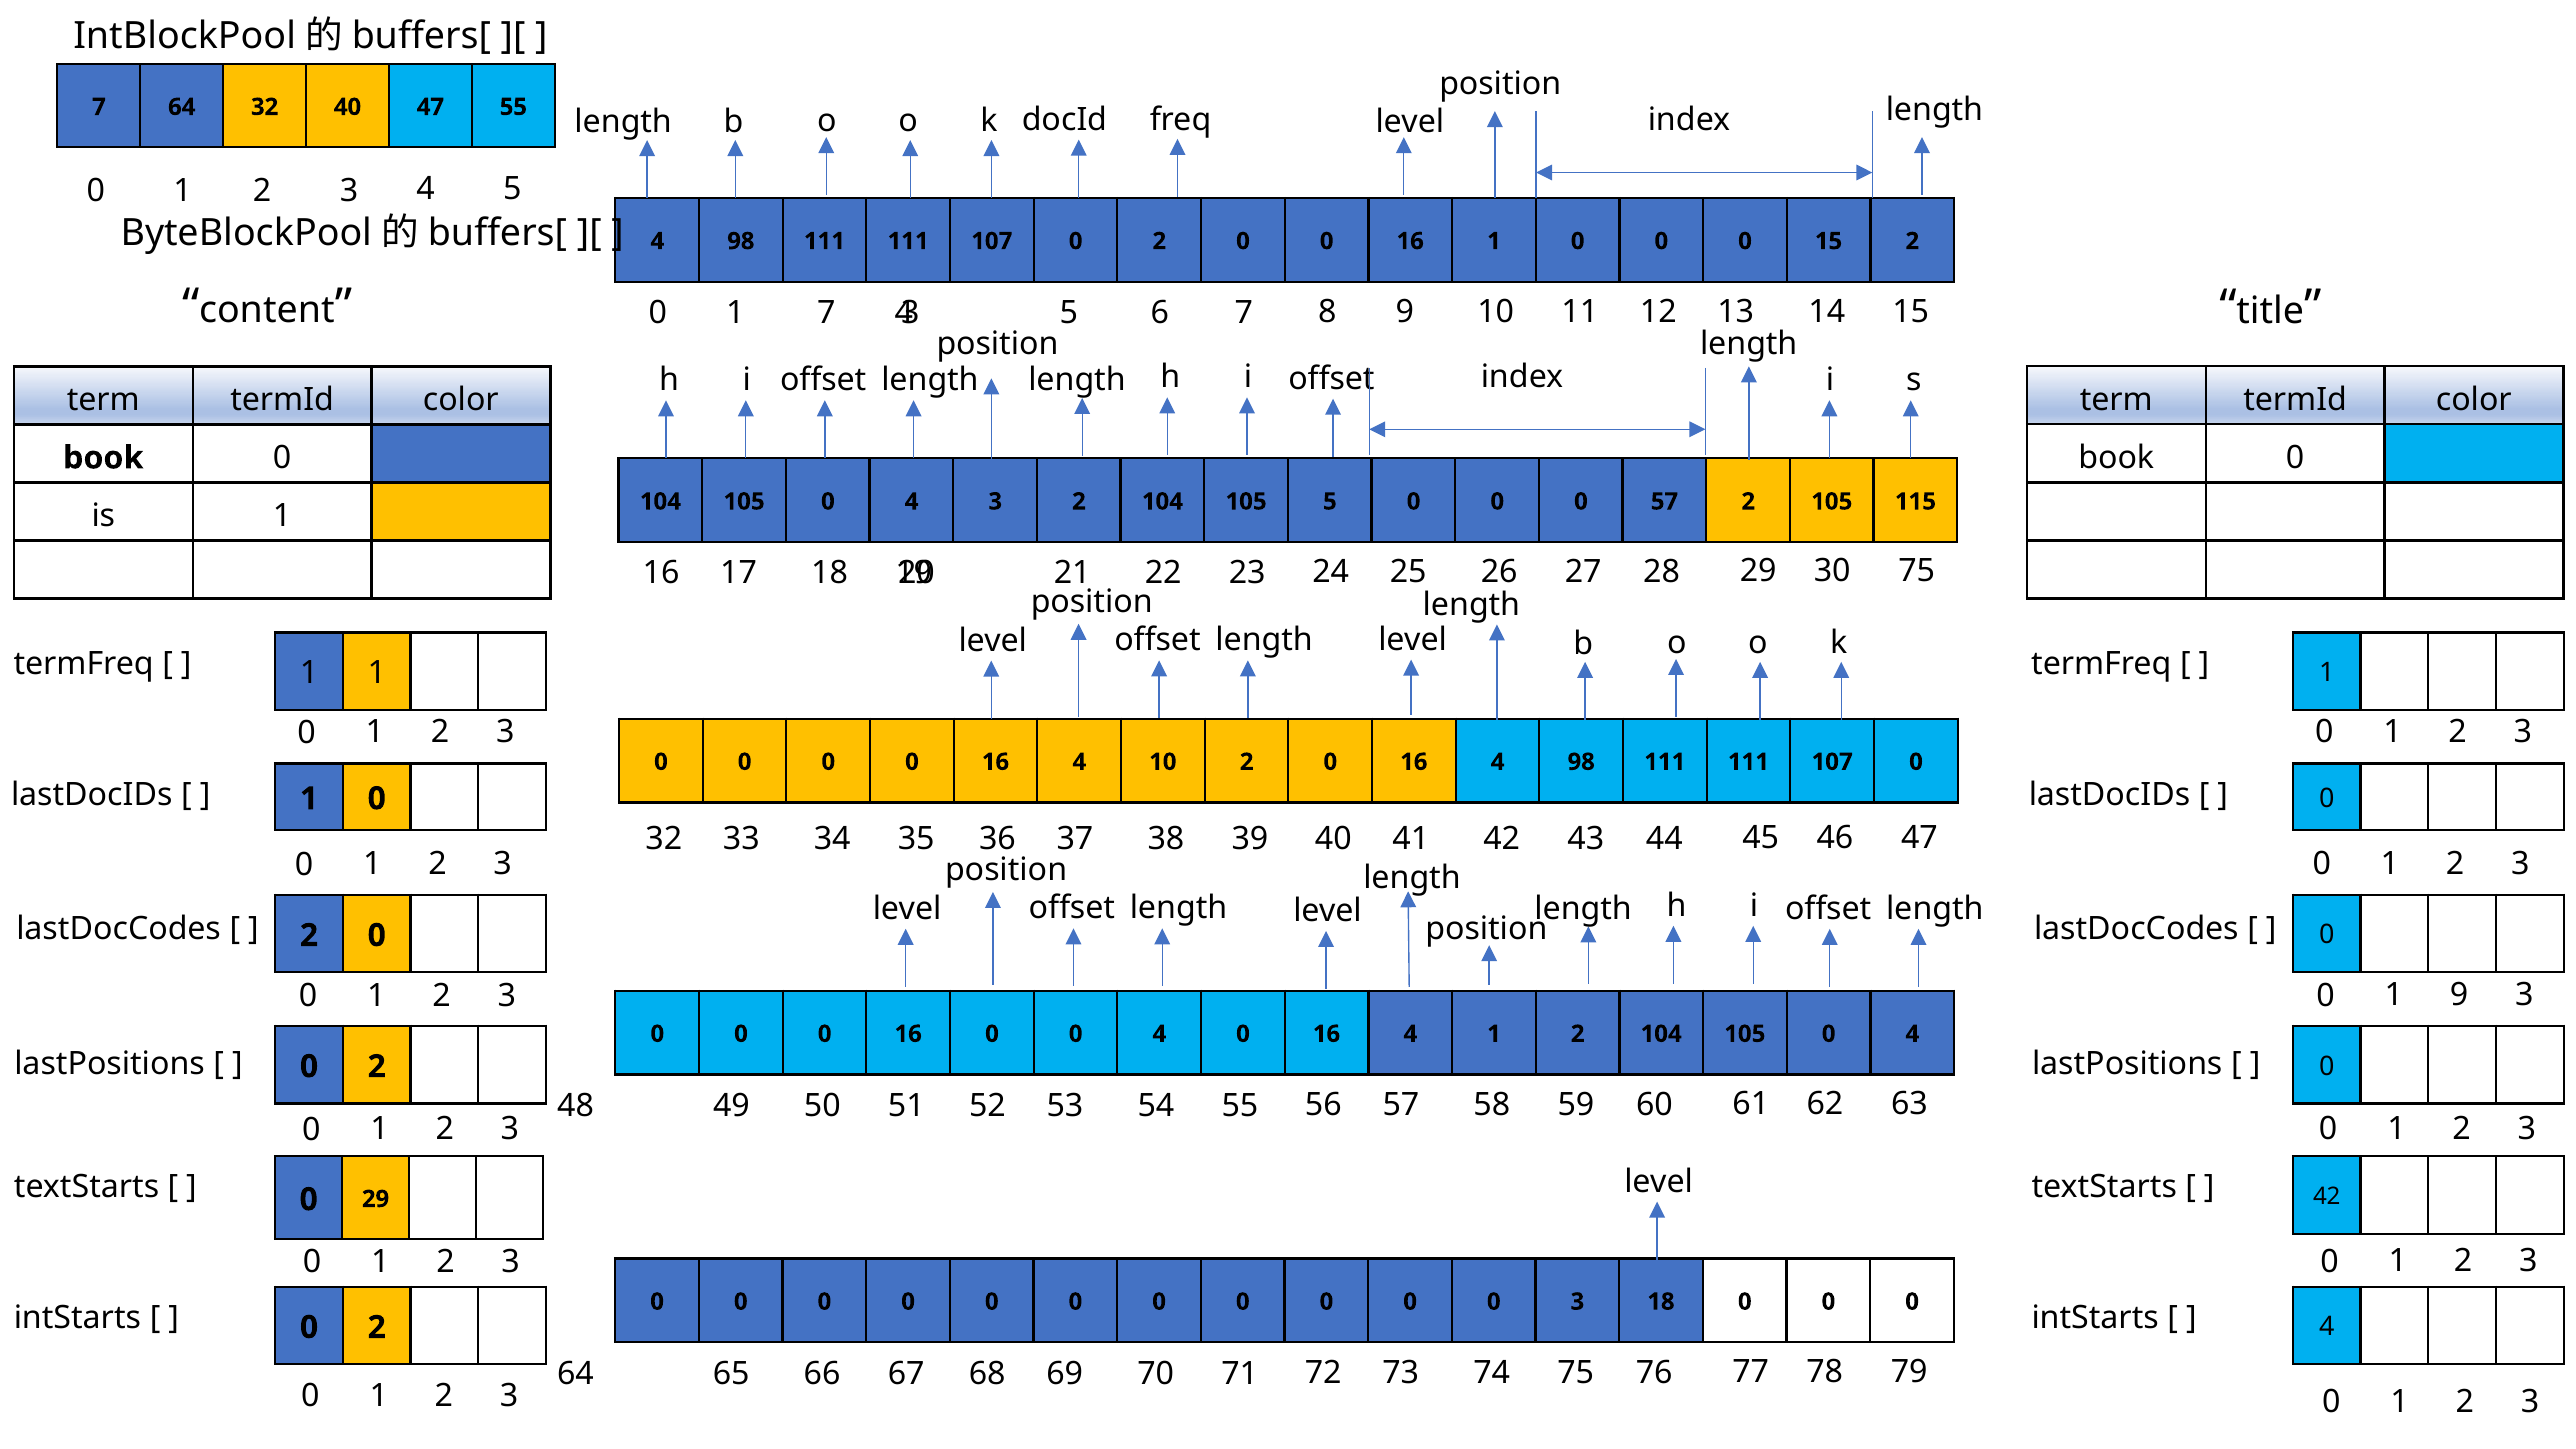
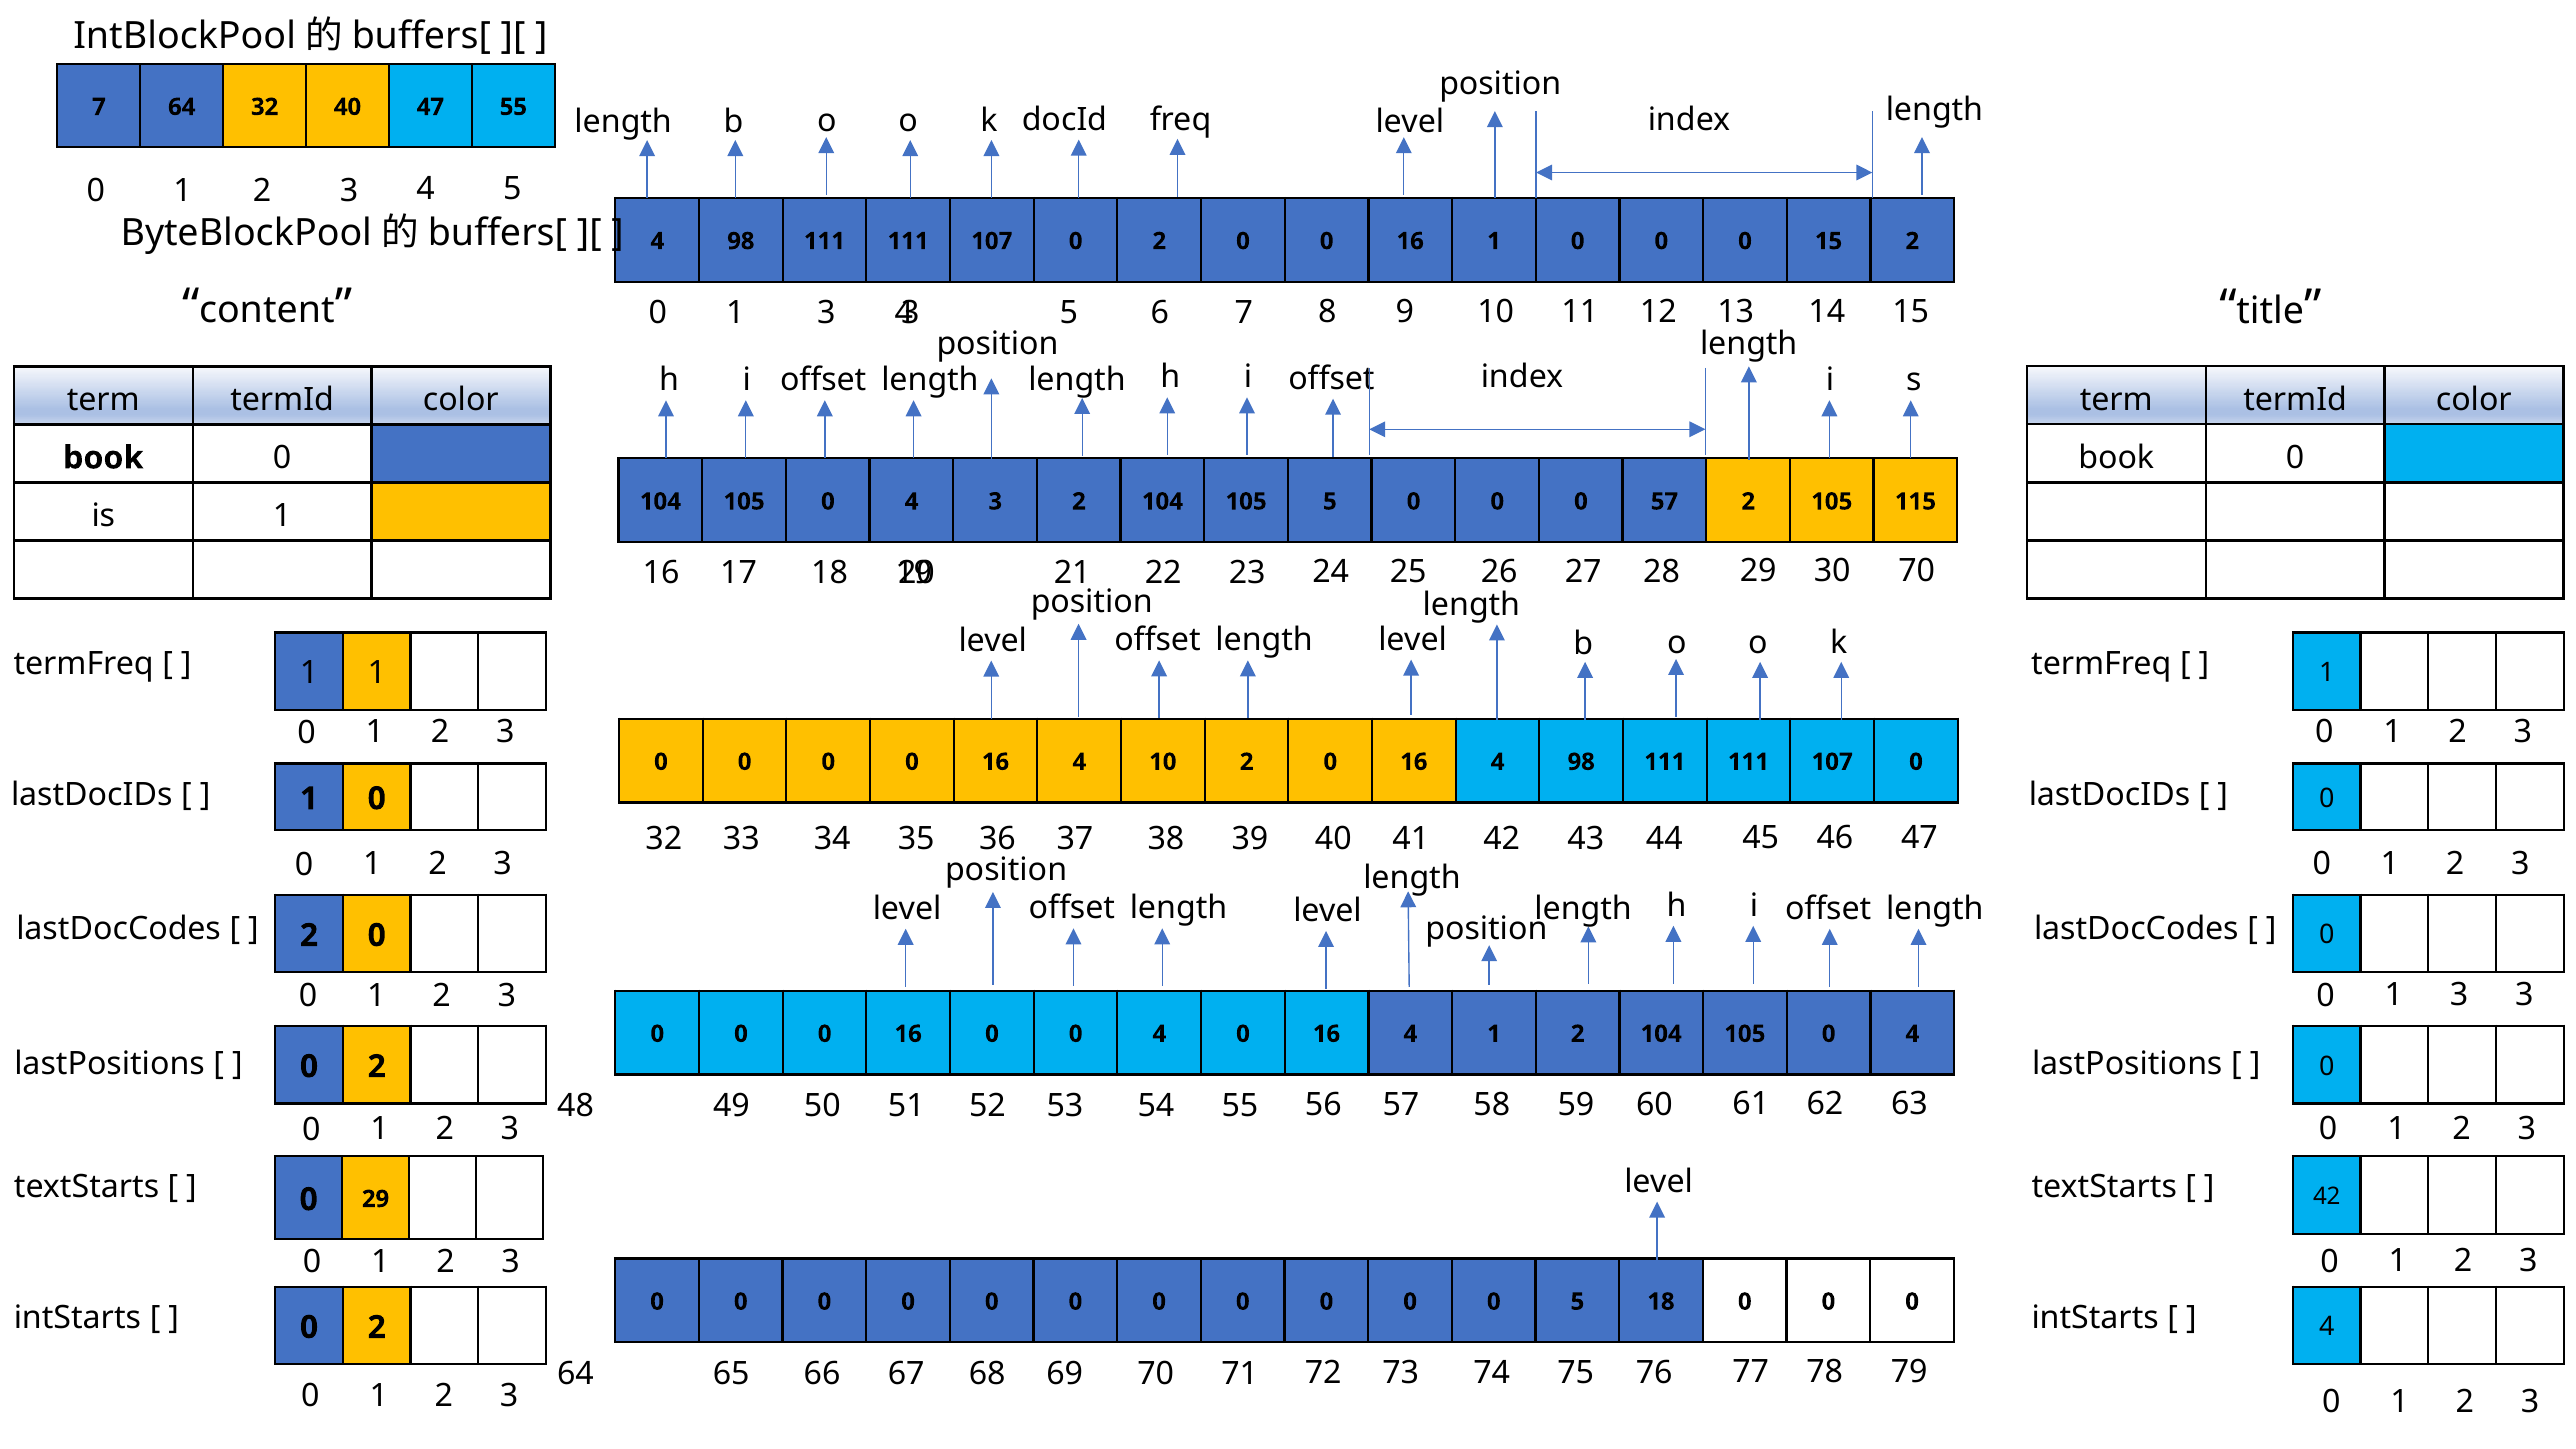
7: 7 -> 3 (826, 312)
30 75: 75 -> 70 (1917, 571)
9: 9 -> 3 (2459, 995)
0 3: 3 -> 5 (1577, 1302)
